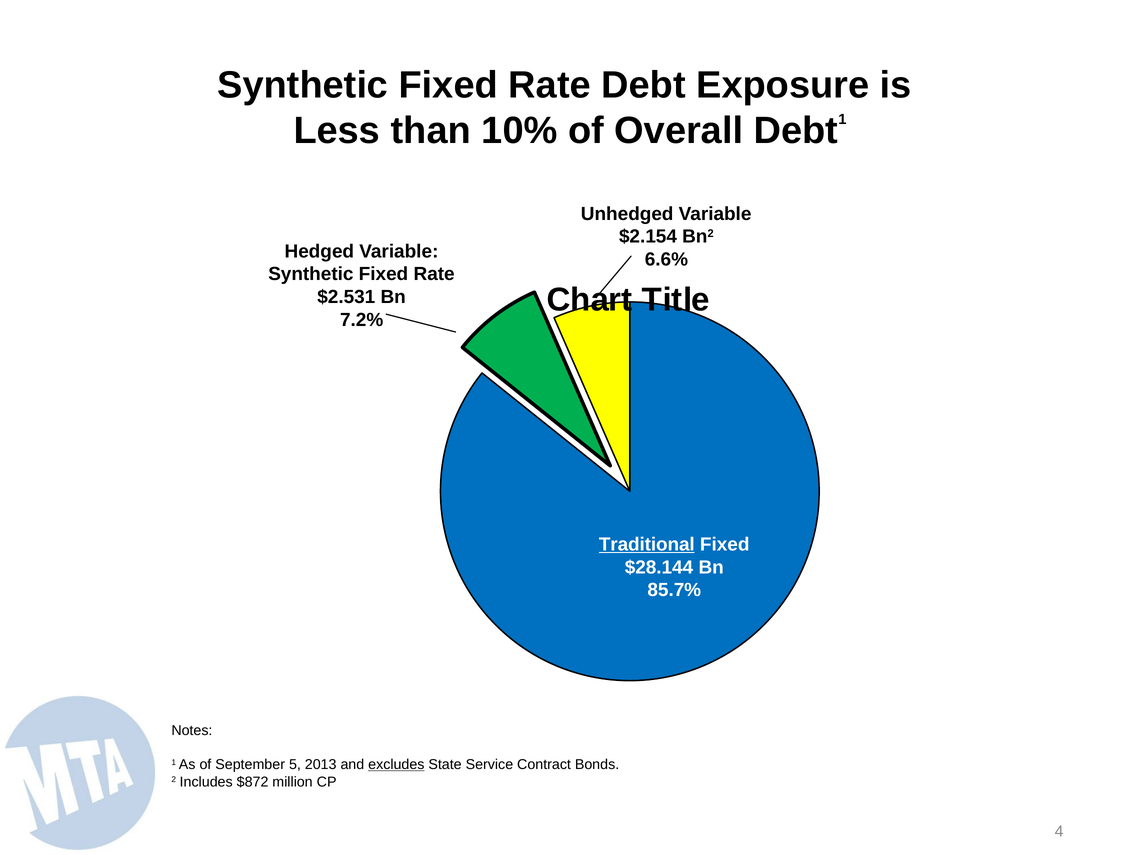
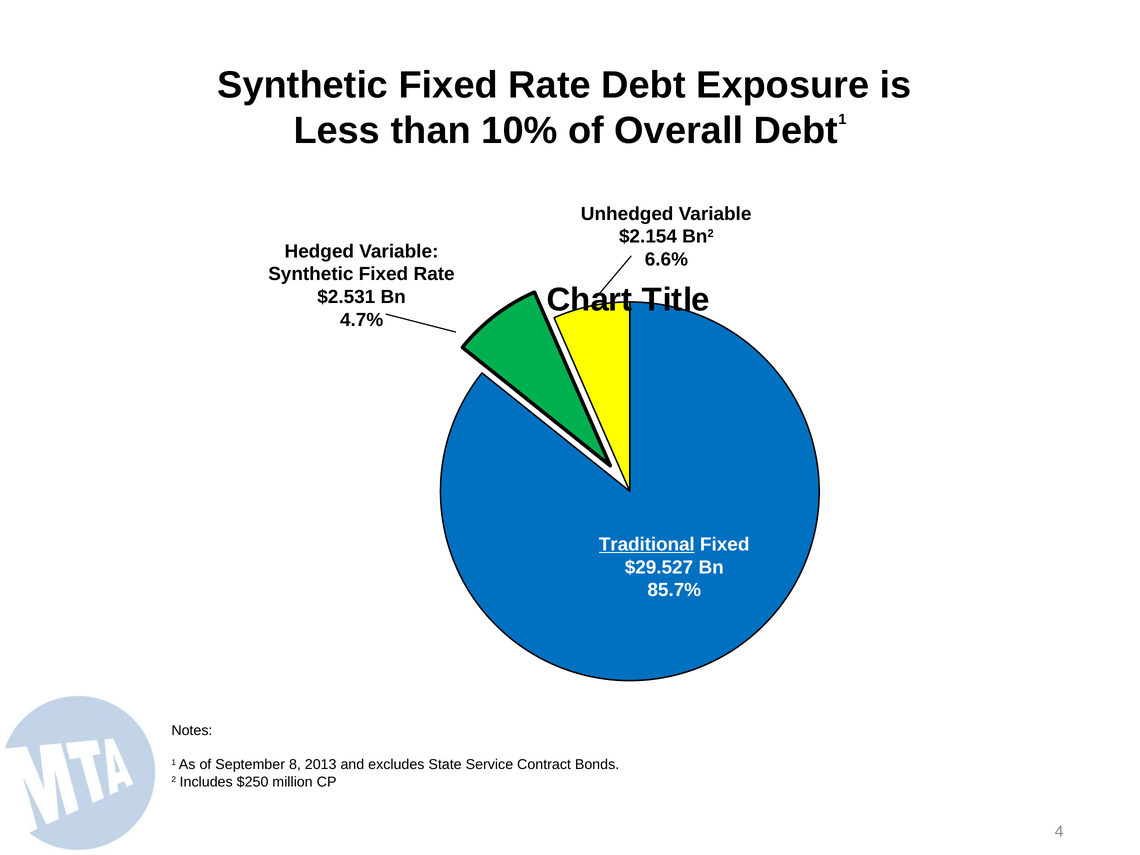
7.2%: 7.2% -> 4.7% (362, 320)
$28.144: $28.144 -> $29.527 (659, 567)
5: 5 -> 8 (295, 765)
excludes underline: present -> none (396, 765)
$872: $872 -> $250 (253, 782)
